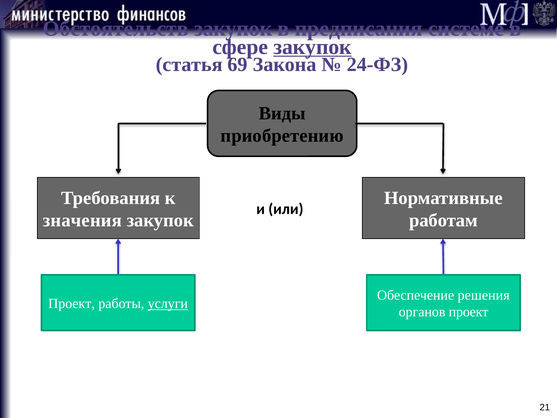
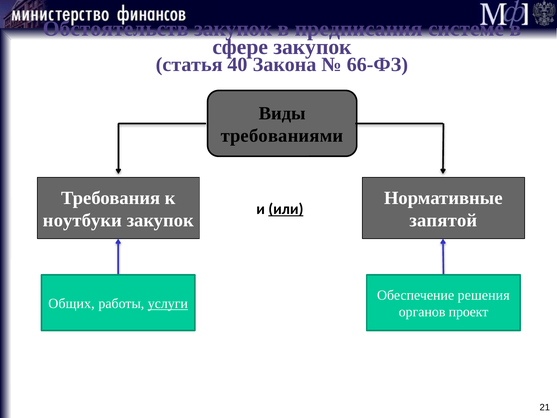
закупок underline: present -> none (313, 47)
69: 69 -> 40 (238, 64)
24-ФЗ: 24-ФЗ -> 66-ФЗ (377, 64)
приобретению: приобретению -> требованиями (282, 136)
или underline: none -> present (286, 209)
значения: значения -> ноутбуки (82, 220)
работам: работам -> запятой (443, 220)
Проект: Проект -> Общих (71, 303)
